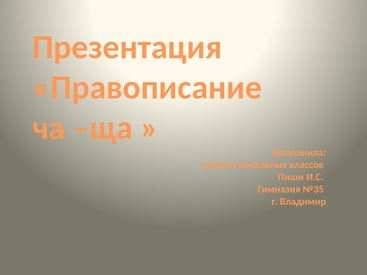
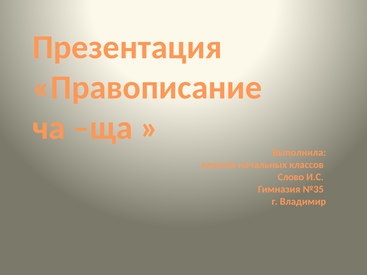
Пиши: Пиши -> Слово (291, 177)
